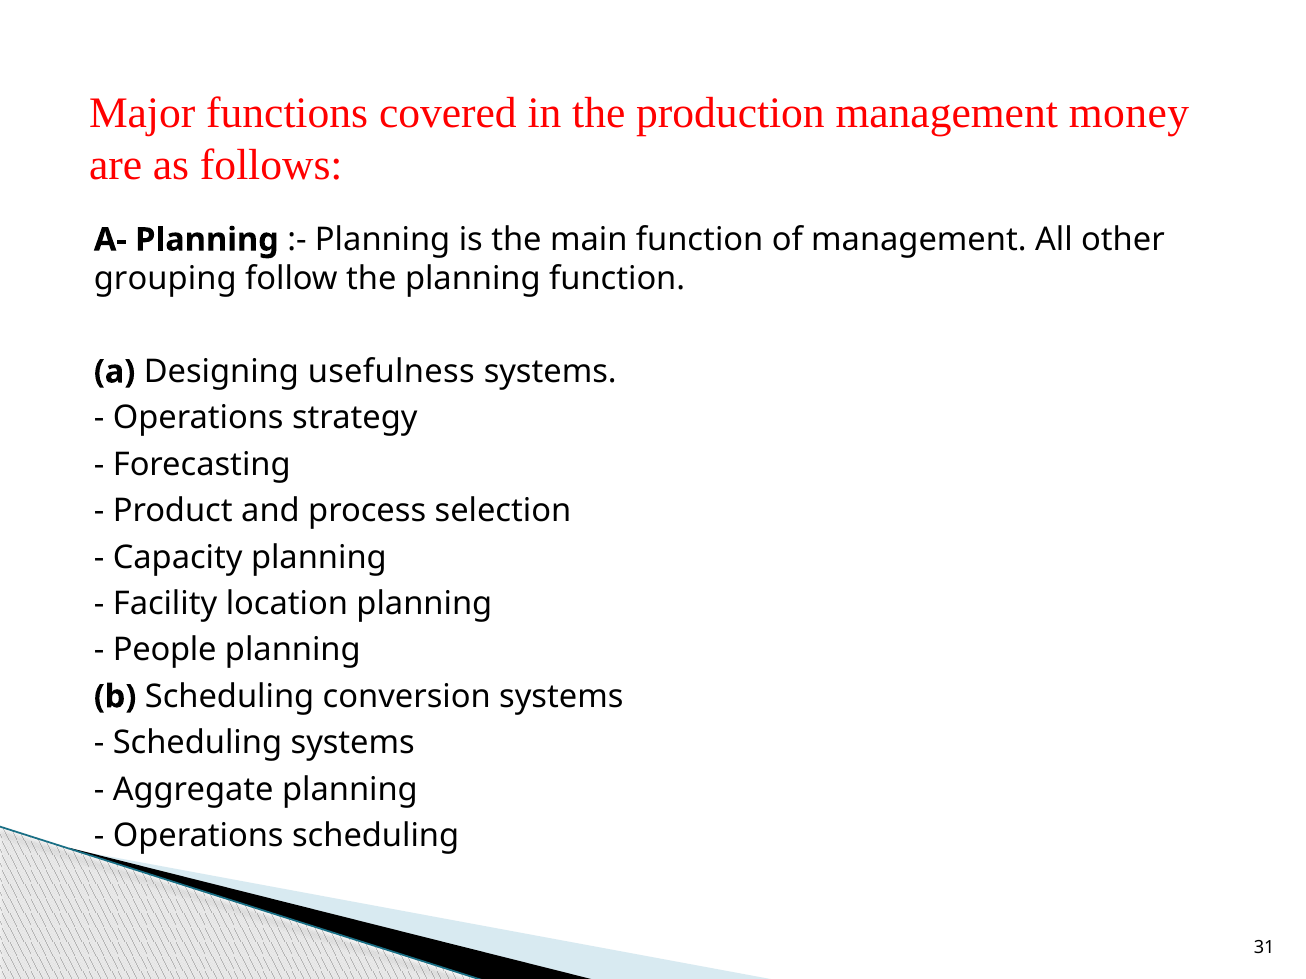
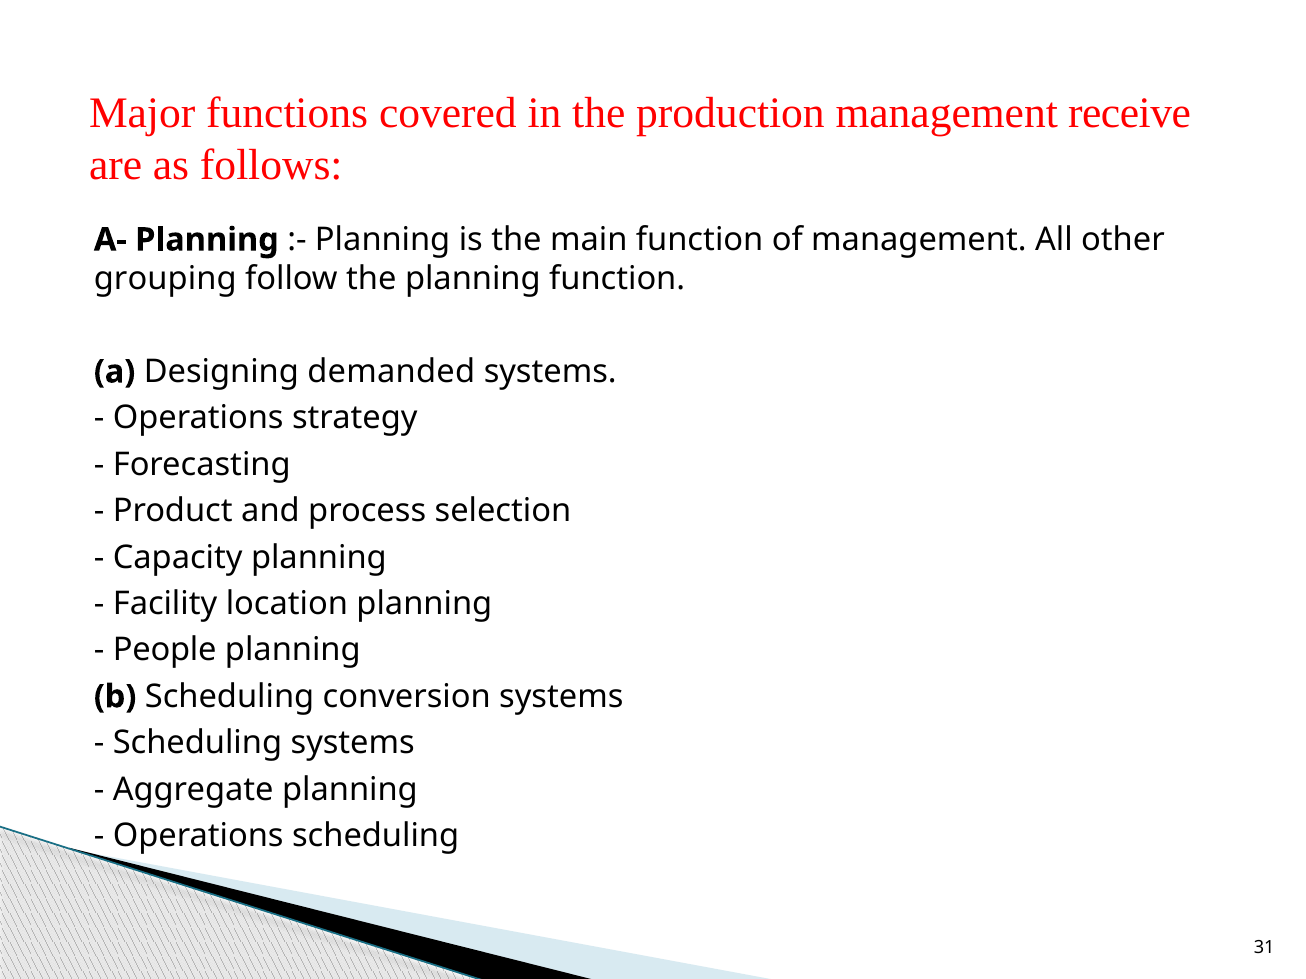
money: money -> receive (1129, 113)
usefulness: usefulness -> demanded (391, 372)
